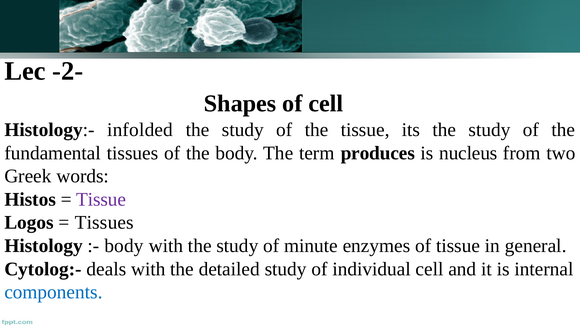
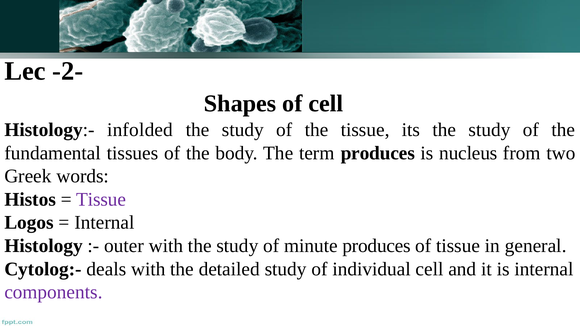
Tissues: Tissues -> Internal (104, 223)
body: body -> outer (124, 246)
minute enzymes: enzymes -> produces (377, 246)
components colour: blue -> purple (53, 292)
